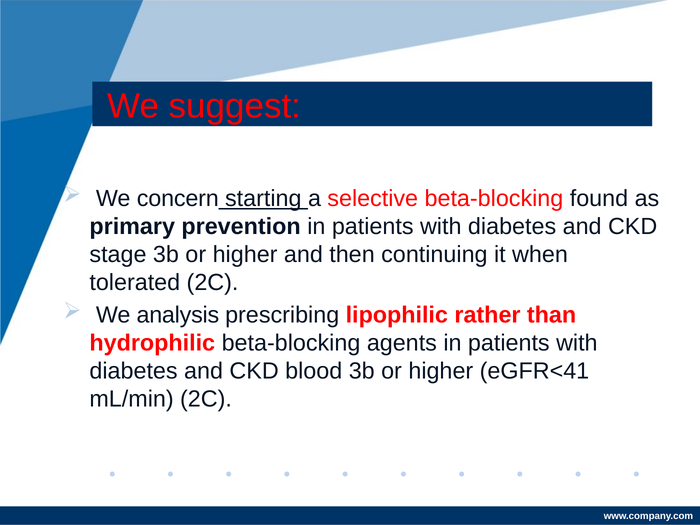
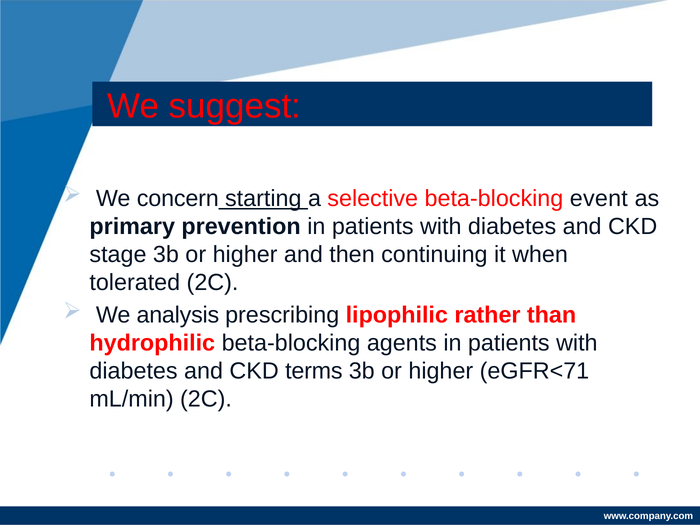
found: found -> event (599, 198)
blood: blood -> terms (314, 371)
eGFR<41: eGFR<41 -> eGFR<71 (534, 371)
